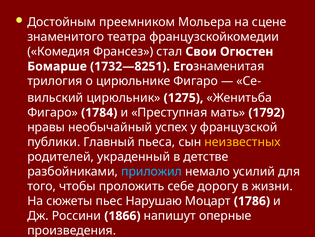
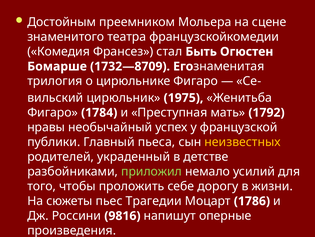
Свои: Свои -> Быть (201, 52)
1732—8251: 1732—8251 -> 1732—8709 (130, 66)
1275: 1275 -> 1975 (183, 98)
приложил colour: light blue -> light green (152, 171)
Нарушаю: Нарушаю -> Трагедии (154, 201)
1866: 1866 -> 9816 (122, 215)
